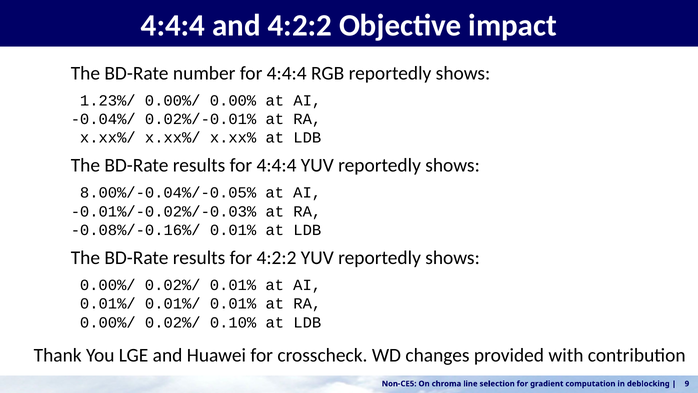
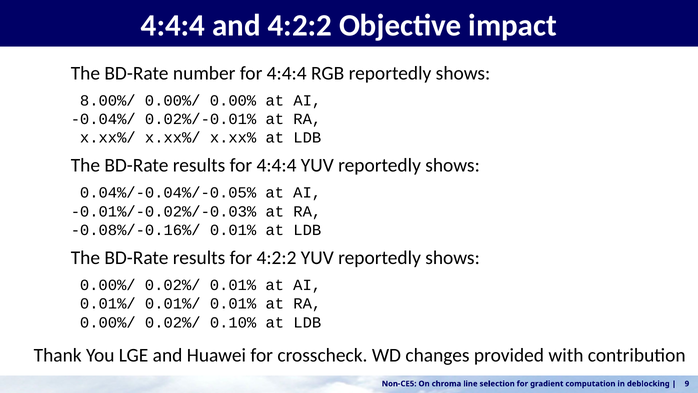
1.23%/: 1.23%/ -> 8.00%/ (108, 100)
8.00%/-0.04%/-0.05%: 8.00%/-0.04%/-0.05% -> 0.04%/-0.04%/-0.05% (168, 193)
